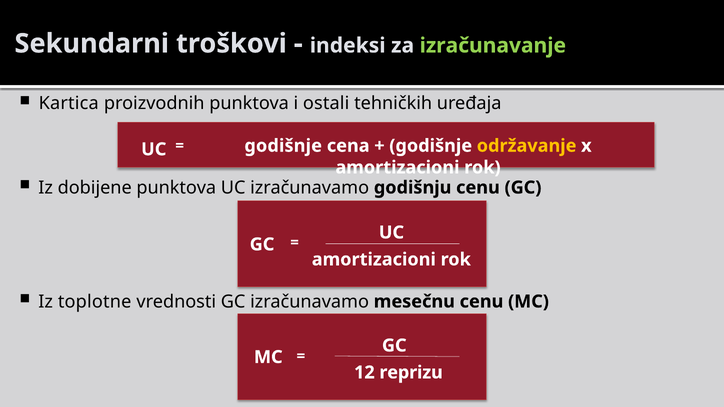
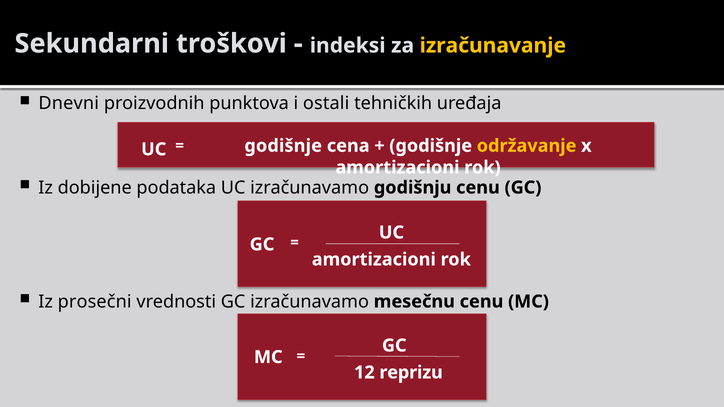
izračunavanje colour: light green -> yellow (493, 46)
Kartica: Kartica -> Dnevni (69, 104)
dobijene punktova: punktova -> podataka (176, 188)
toplotne: toplotne -> prosečni (95, 302)
